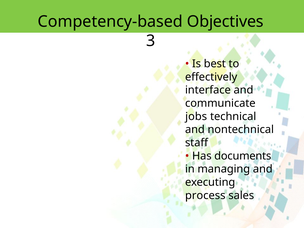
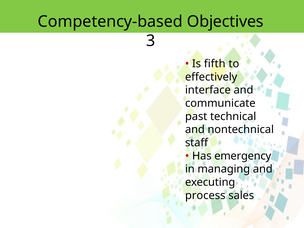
best: best -> fifth (215, 64)
jobs: jobs -> past (196, 116)
documents: documents -> emergency (243, 156)
